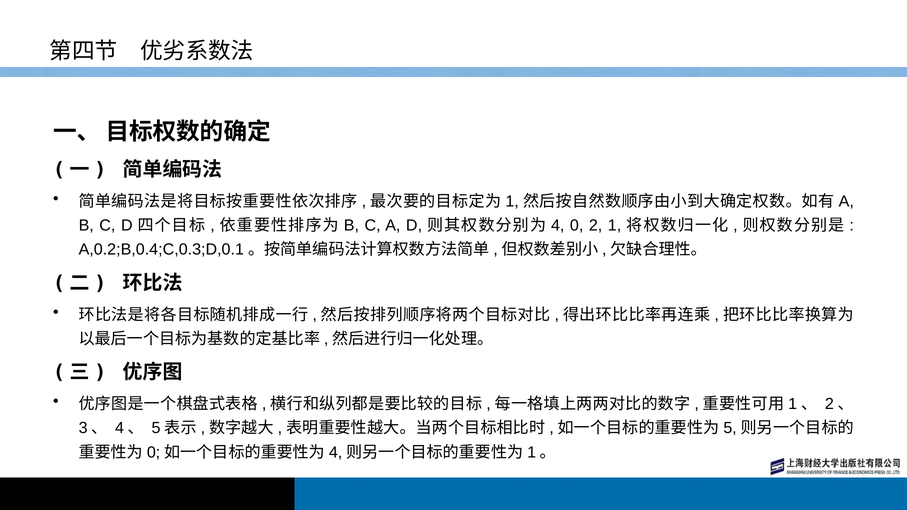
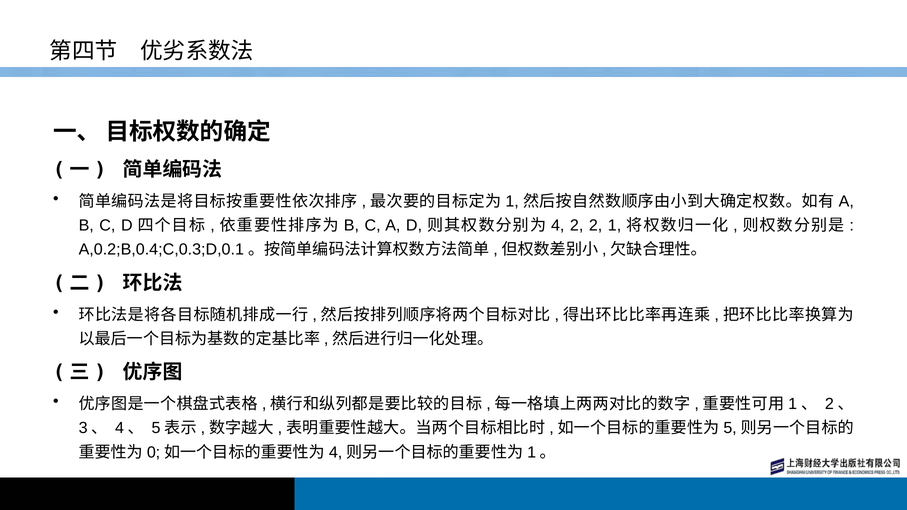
0: 0 -> 2 (577, 226)
